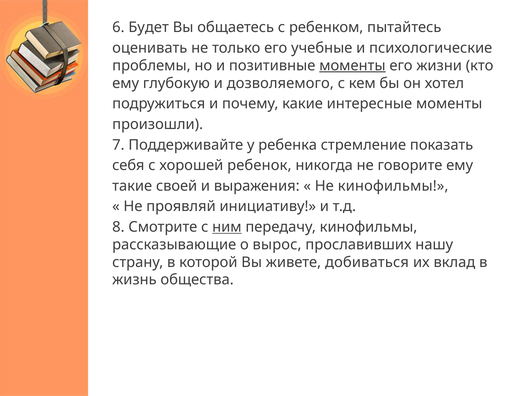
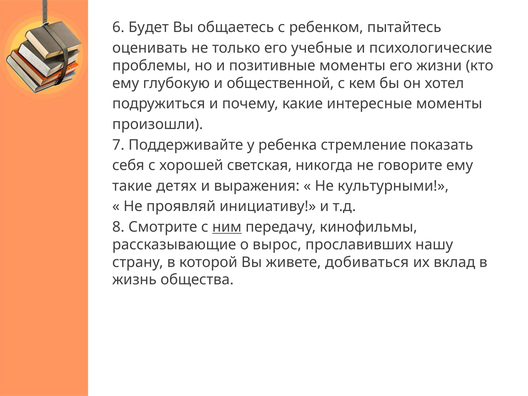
моменты underline: present -> none (352, 66)
дозволяемого: дозволяемого -> общественной (280, 83)
ребенок: ребенок -> светская (259, 165)
своей: своей -> детях (176, 186)
Не кинофильмы: кинофильмы -> культурными (393, 186)
